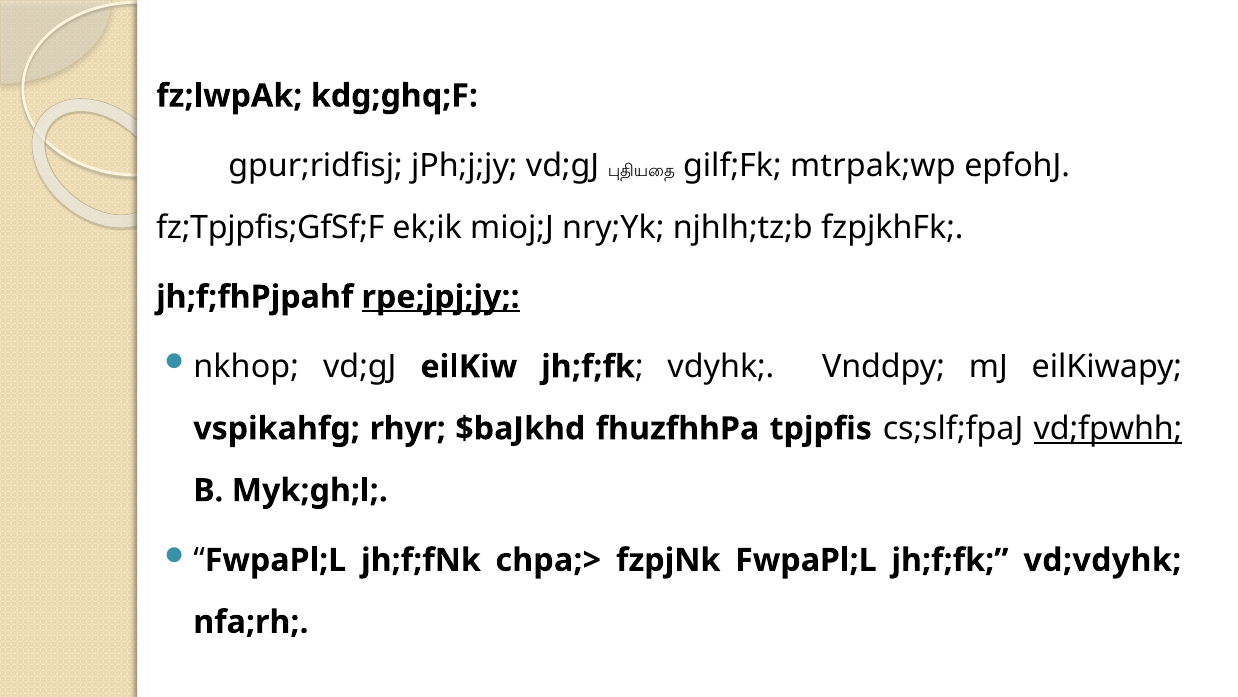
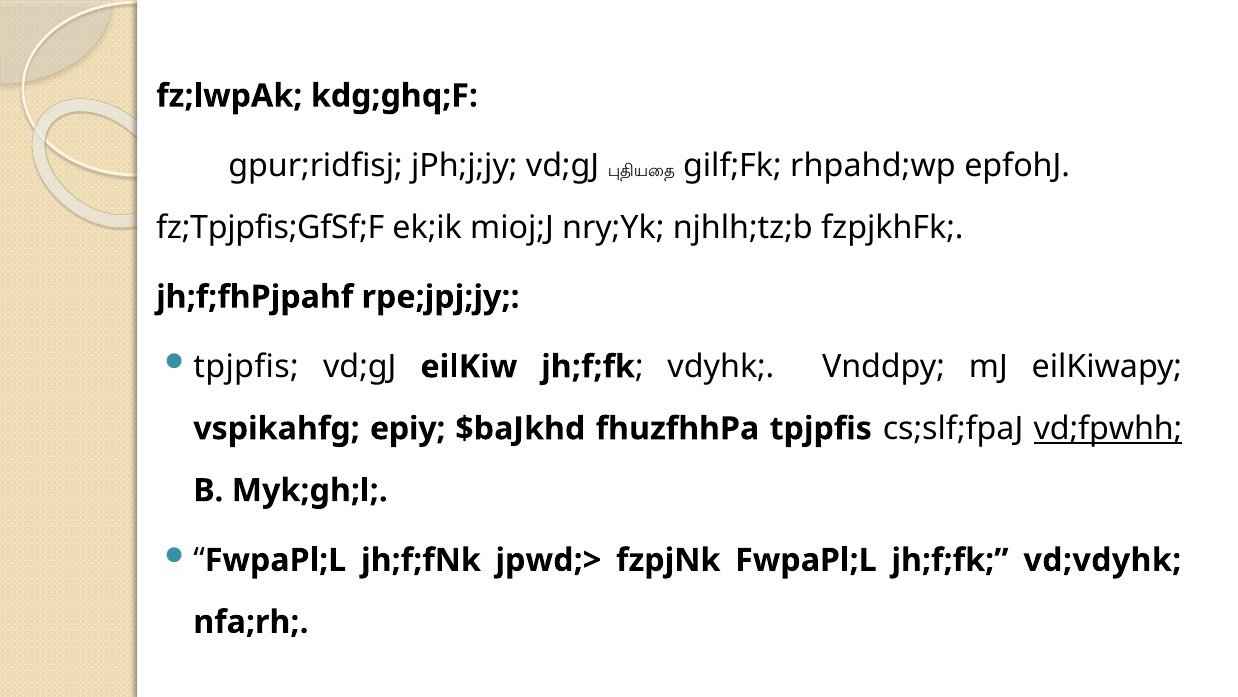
mtrpak;wp: mtrpak;wp -> rhpahd;wp (873, 165)
rpe;jpj;jy underline: present -> none (441, 297)
nkhop: nkhop -> tpjpfis (246, 366)
rhyr: rhyr -> epiy (408, 428)
chpa;>: chpa;> -> jpwd;> (548, 560)
